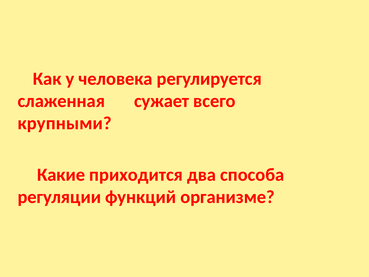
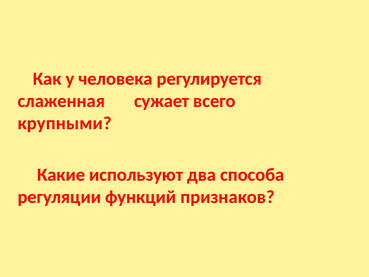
приходится: приходится -> используют (136, 175)
организме: организме -> признаков (228, 197)
